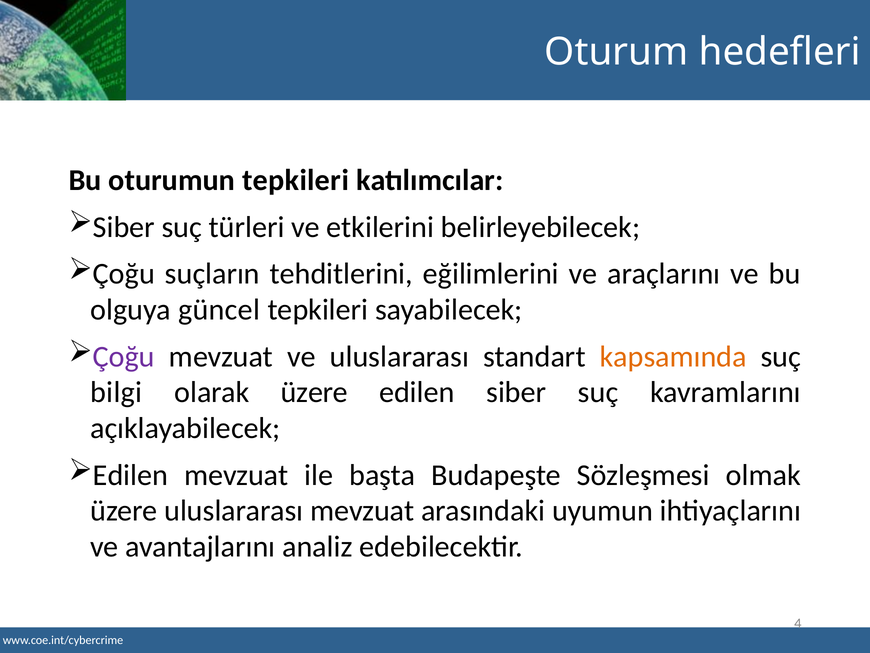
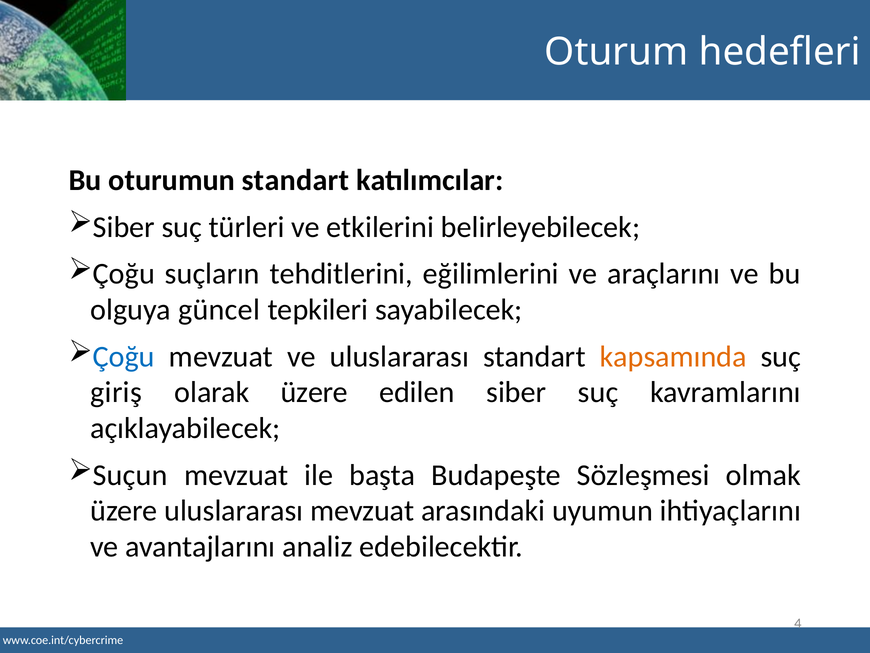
oturumun tepkileri: tepkileri -> standart (296, 180)
Çoğu colour: purple -> blue (124, 356)
bilgi: bilgi -> giriş (116, 392)
Edilen: Edilen -> Suçun (130, 475)
